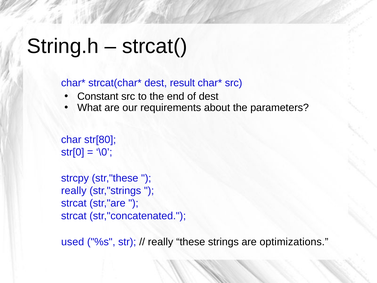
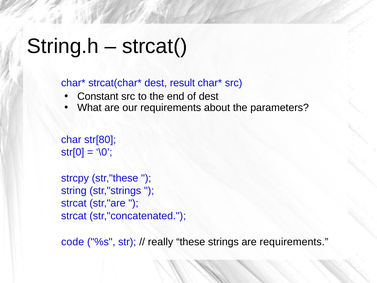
really: really -> string (74, 191)
used: used -> code (73, 242)
are optimizations: optimizations -> requirements (294, 242)
